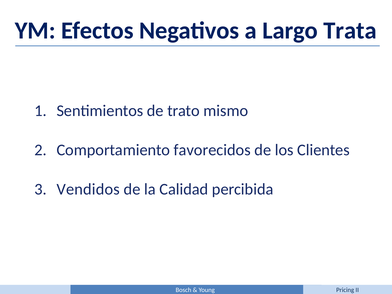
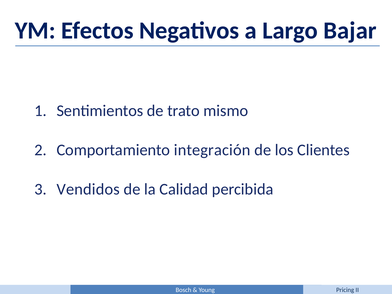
Trata: Trata -> Bajar (350, 31)
favorecidos: favorecidos -> integración (212, 150)
